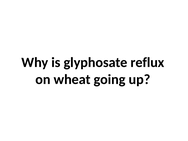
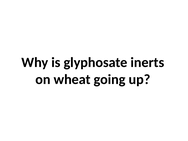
reflux: reflux -> inerts (147, 62)
